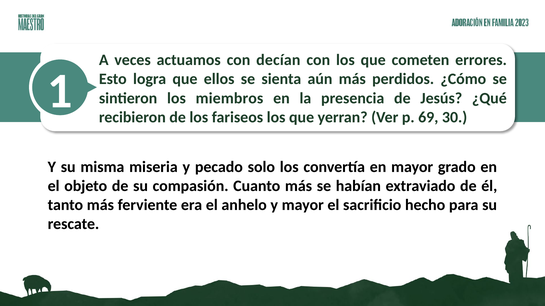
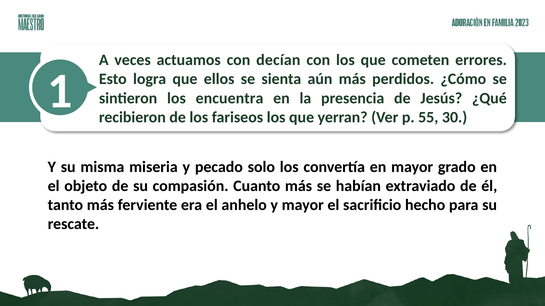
miembros: miembros -> encuentra (230, 98)
69: 69 -> 55 (428, 117)
